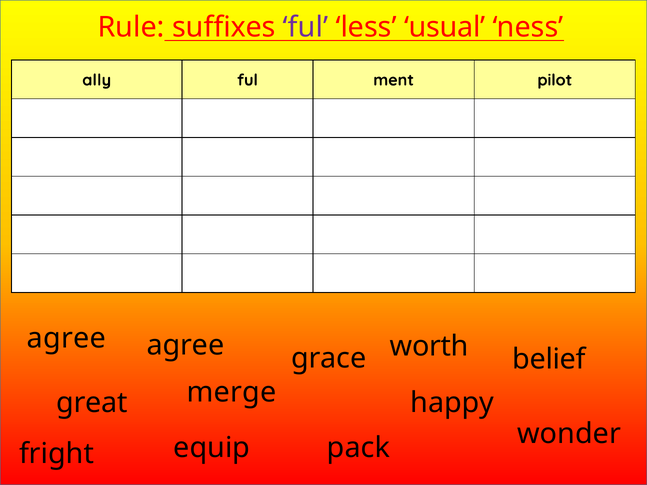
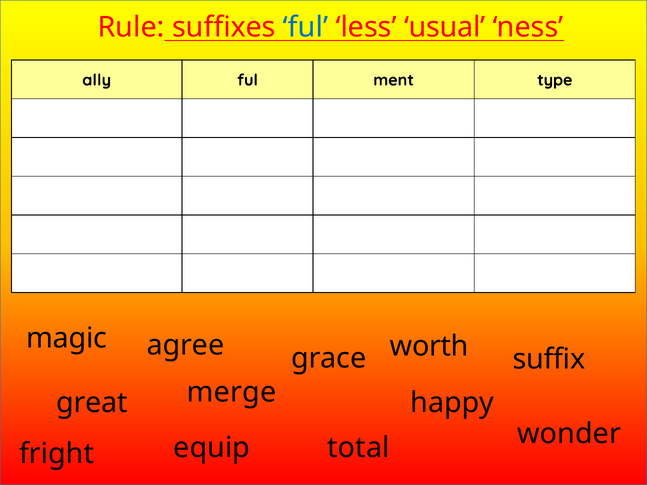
ful colour: purple -> blue (306, 27)
pilot: pilot -> type (555, 80)
agree: agree -> magic (67, 339)
belief: belief -> suffix (549, 359)
pack: pack -> total (358, 448)
